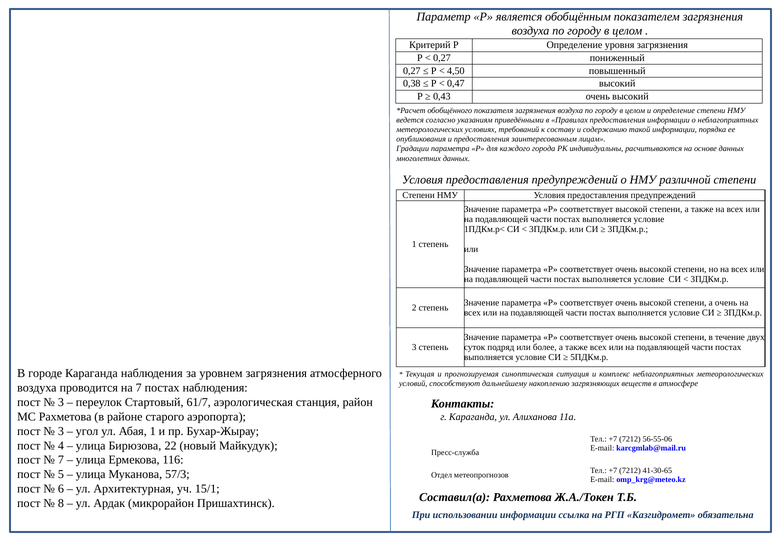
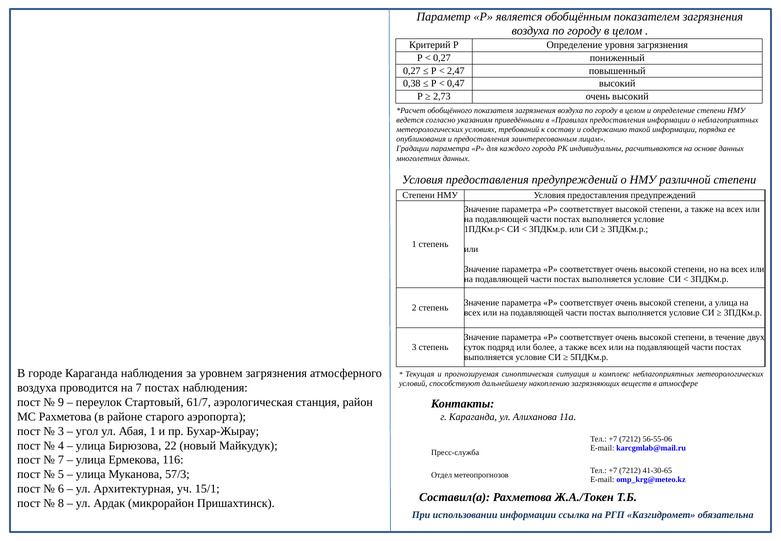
4,50: 4,50 -> 2,47 (456, 71)
0,43: 0,43 -> 2,73 (442, 96)
а очень: очень -> улица (726, 303)
3: 3 -> 9 (61, 402)
